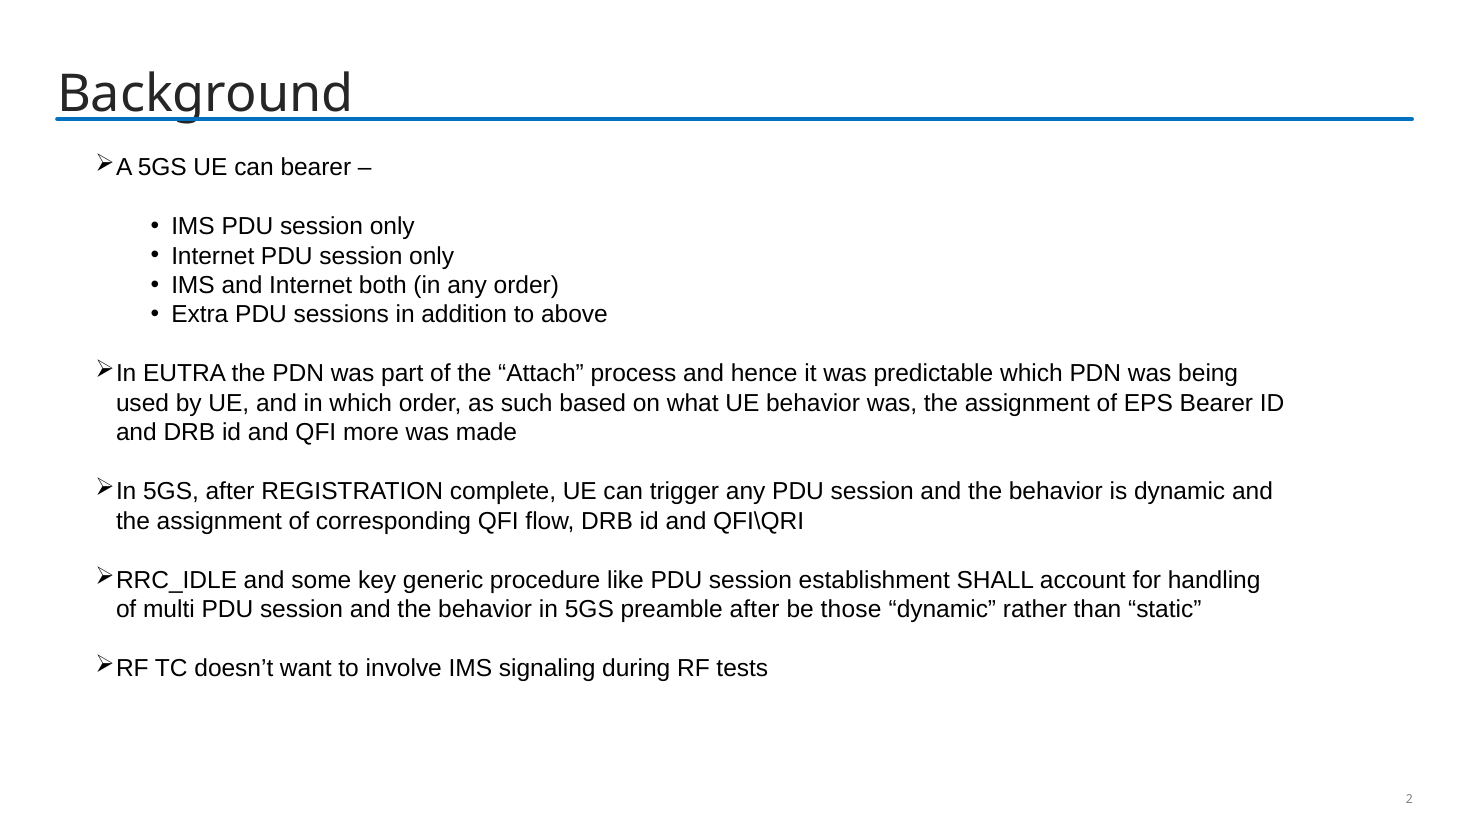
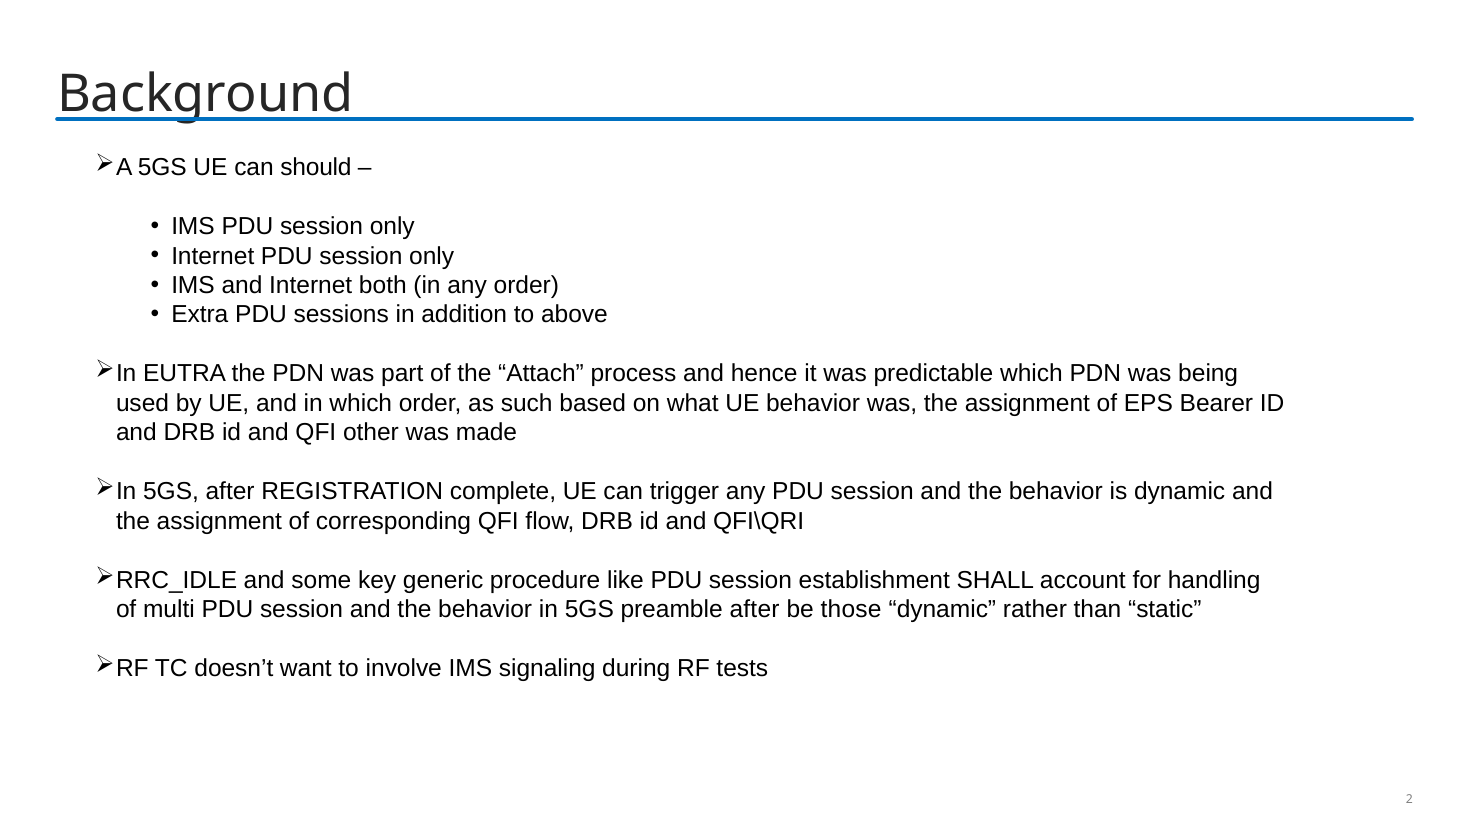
can bearer: bearer -> should (316, 168)
more: more -> other (371, 433)
